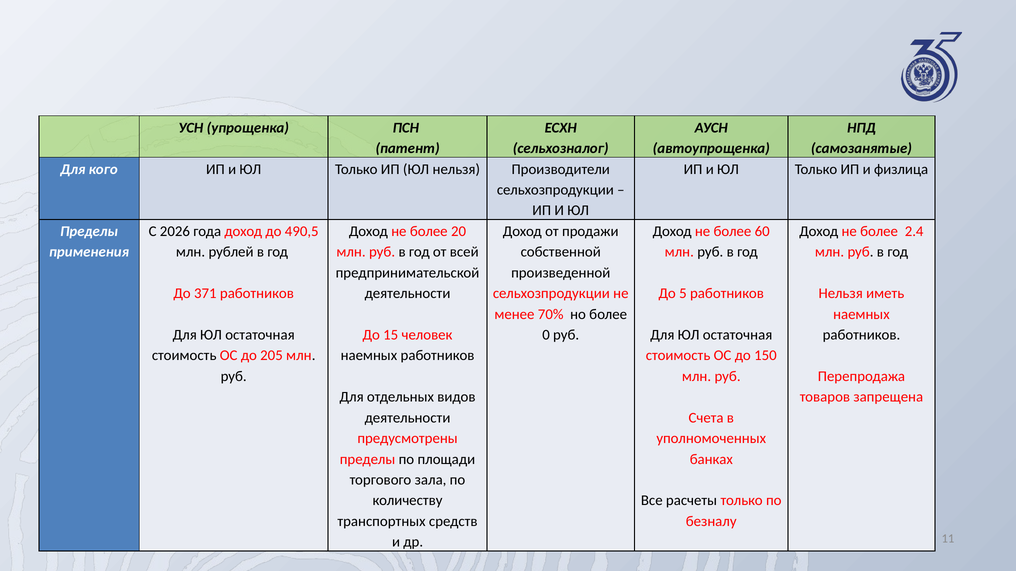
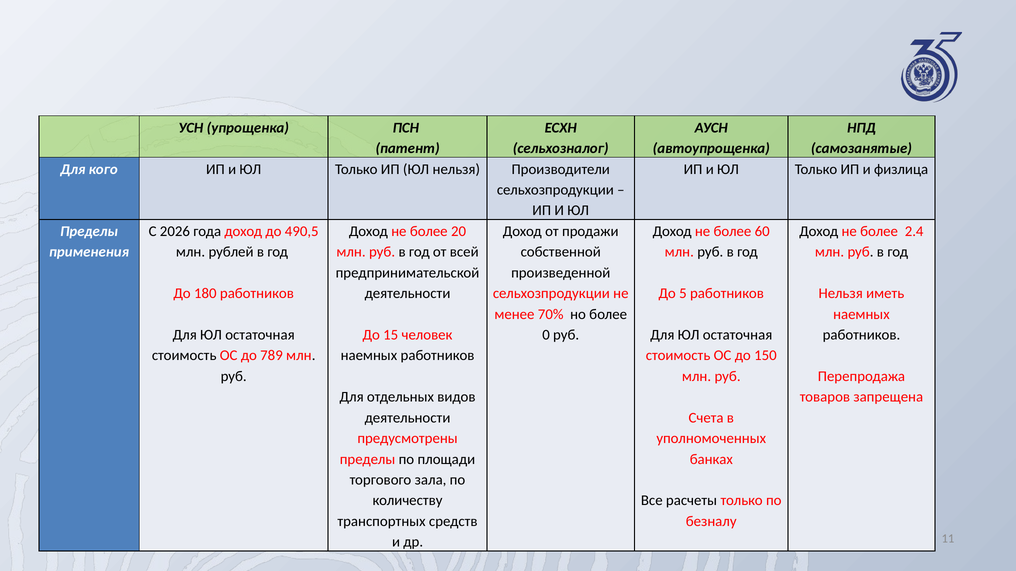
371: 371 -> 180 (205, 294)
205: 205 -> 789 (271, 356)
